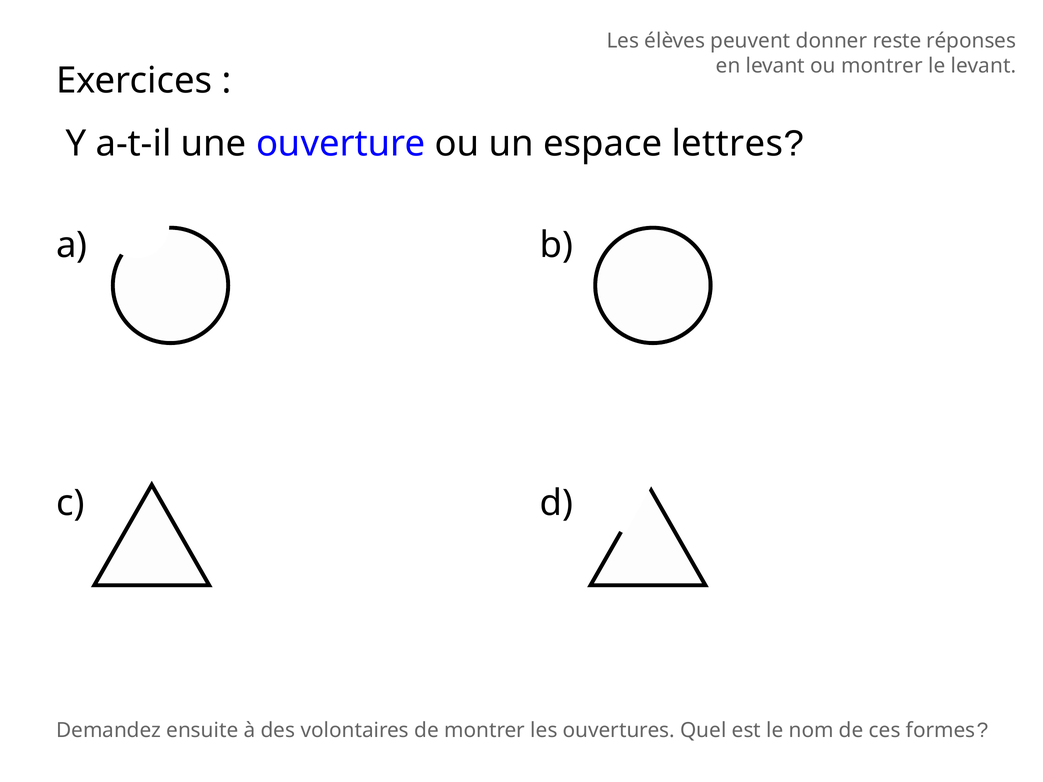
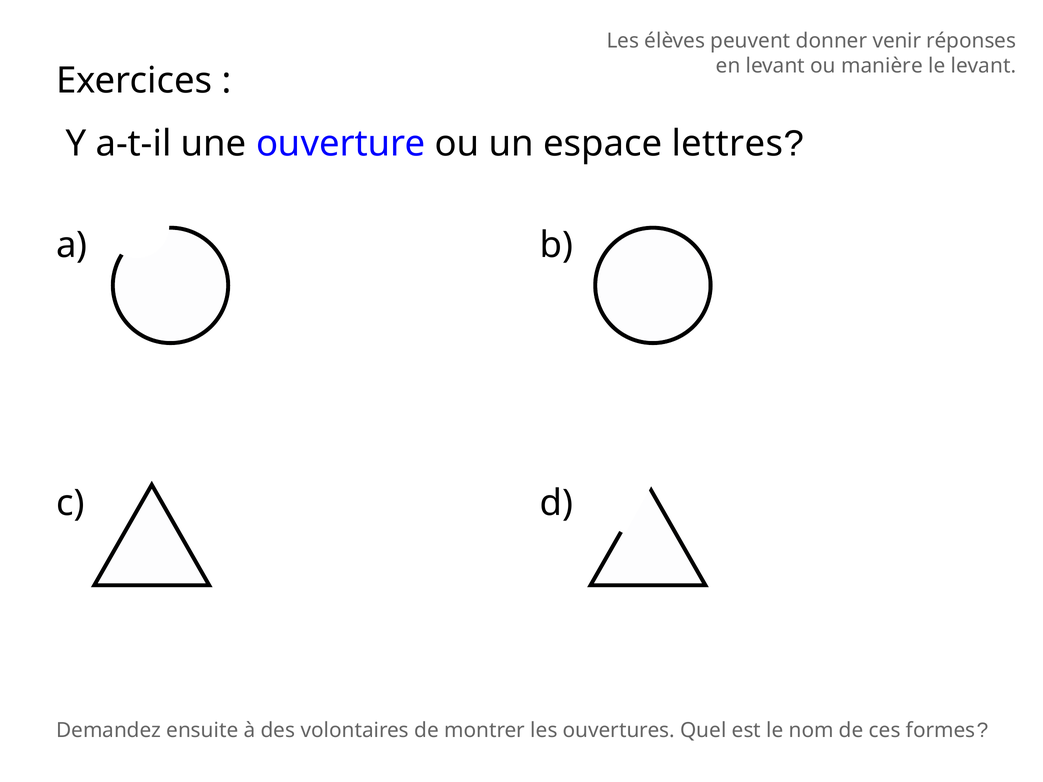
reste: reste -> venir (897, 41)
ou montrer: montrer -> manière (882, 66)
